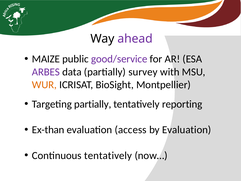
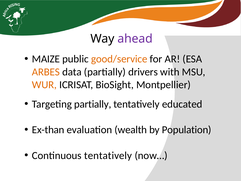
good/service colour: purple -> orange (119, 59)
ARBES colour: purple -> orange (46, 72)
survey: survey -> drivers (143, 72)
reporting: reporting -> educated (182, 104)
access: access -> wealth (131, 130)
by Evaluation: Evaluation -> Population (187, 130)
